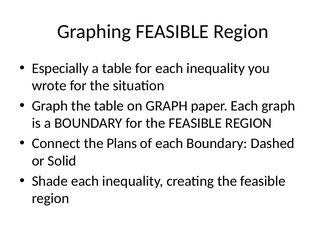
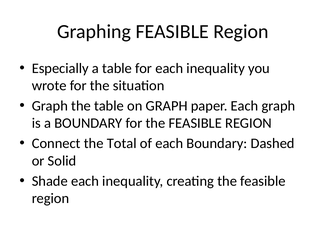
Plans: Plans -> Total (122, 144)
